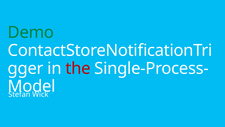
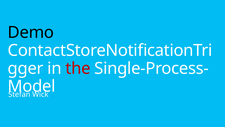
Demo colour: green -> black (31, 32)
